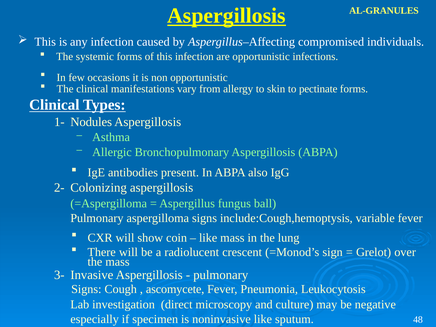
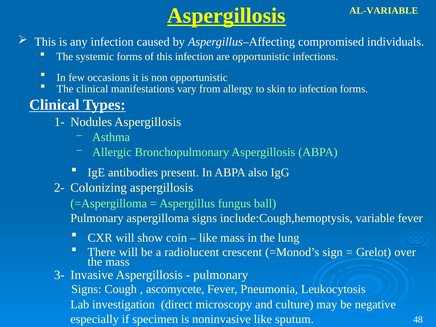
AL-GRANULES: AL-GRANULES -> AL-VARIABLE (384, 11)
to pectinate: pectinate -> infection (318, 89)
